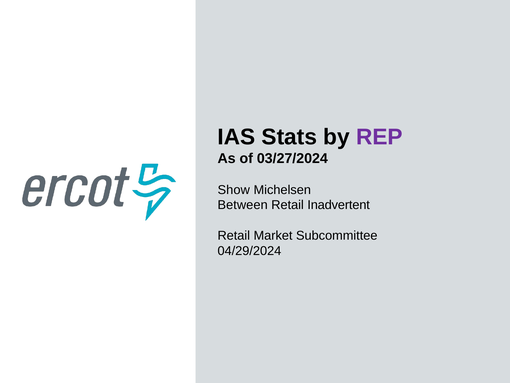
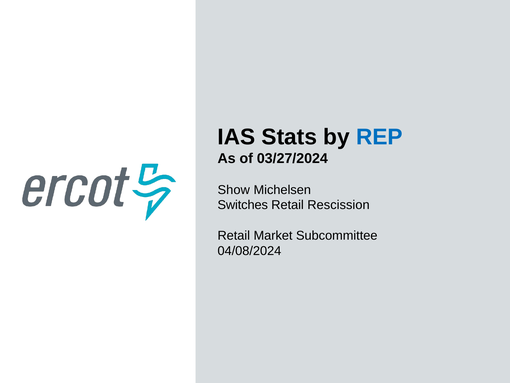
REP colour: purple -> blue (379, 137)
Between: Between -> Switches (243, 205)
Inadvertent: Inadvertent -> Rescission (339, 205)
04/29/2024: 04/29/2024 -> 04/08/2024 (249, 251)
